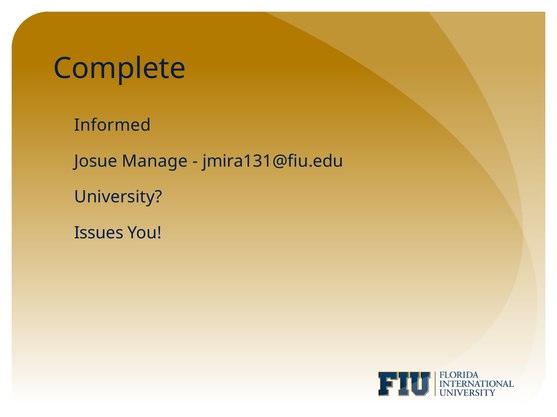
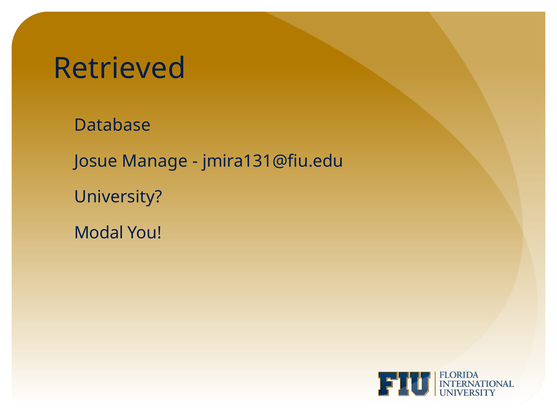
Complete: Complete -> Retrieved (119, 68)
Informed: Informed -> Database (112, 126)
Issues: Issues -> Modal (99, 233)
